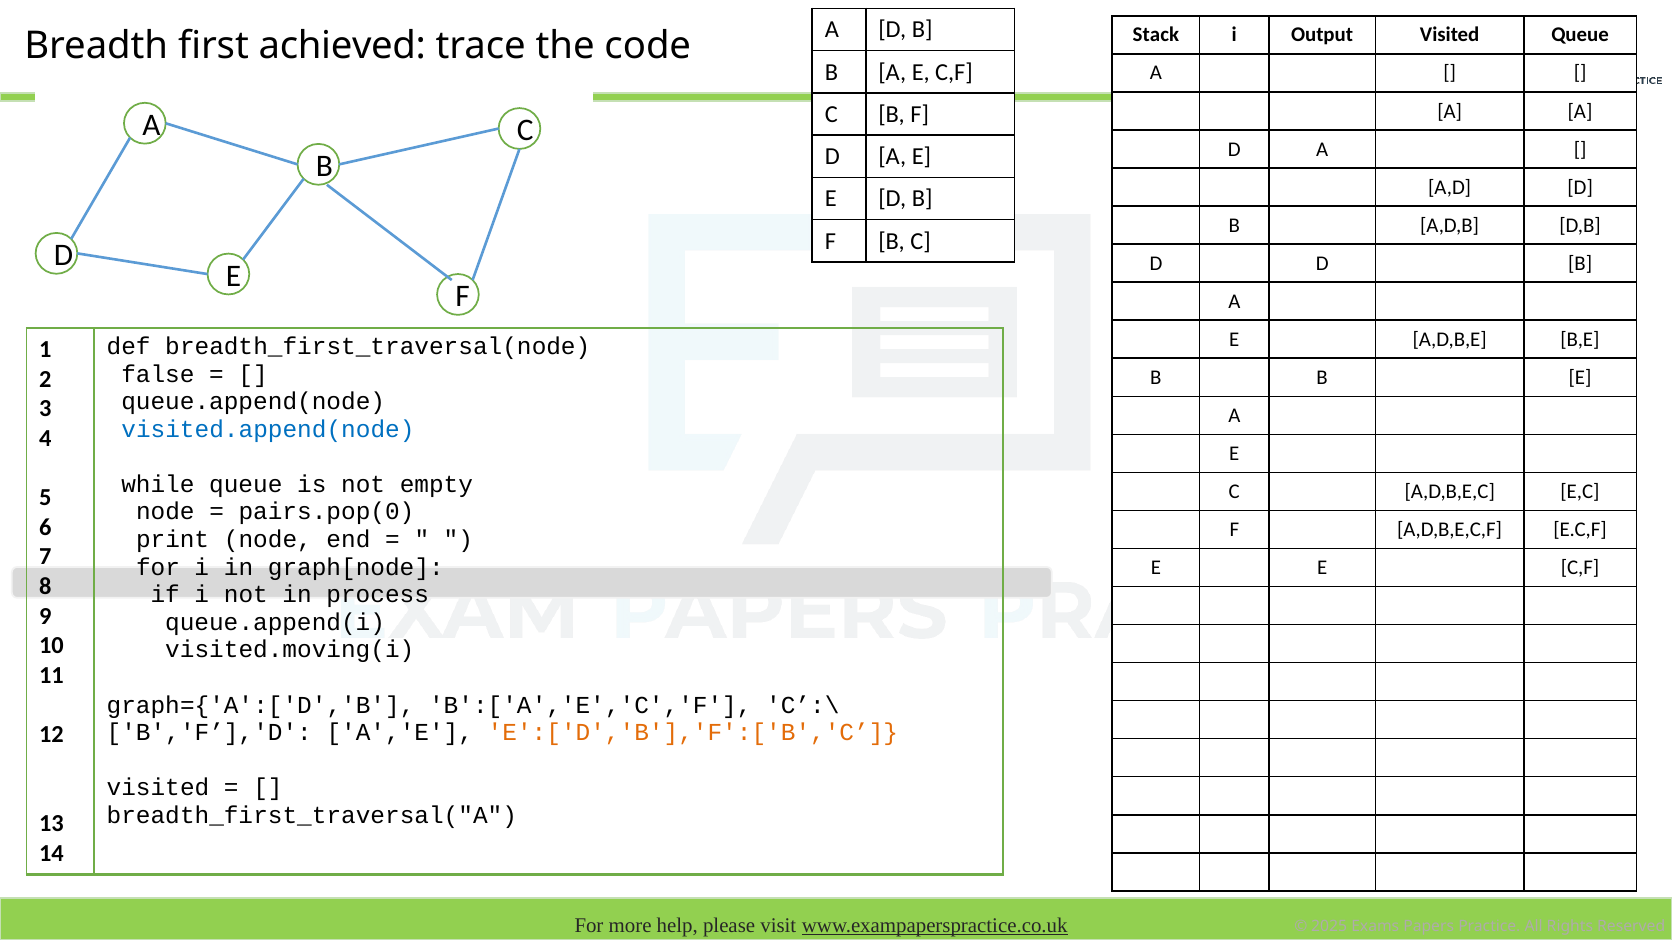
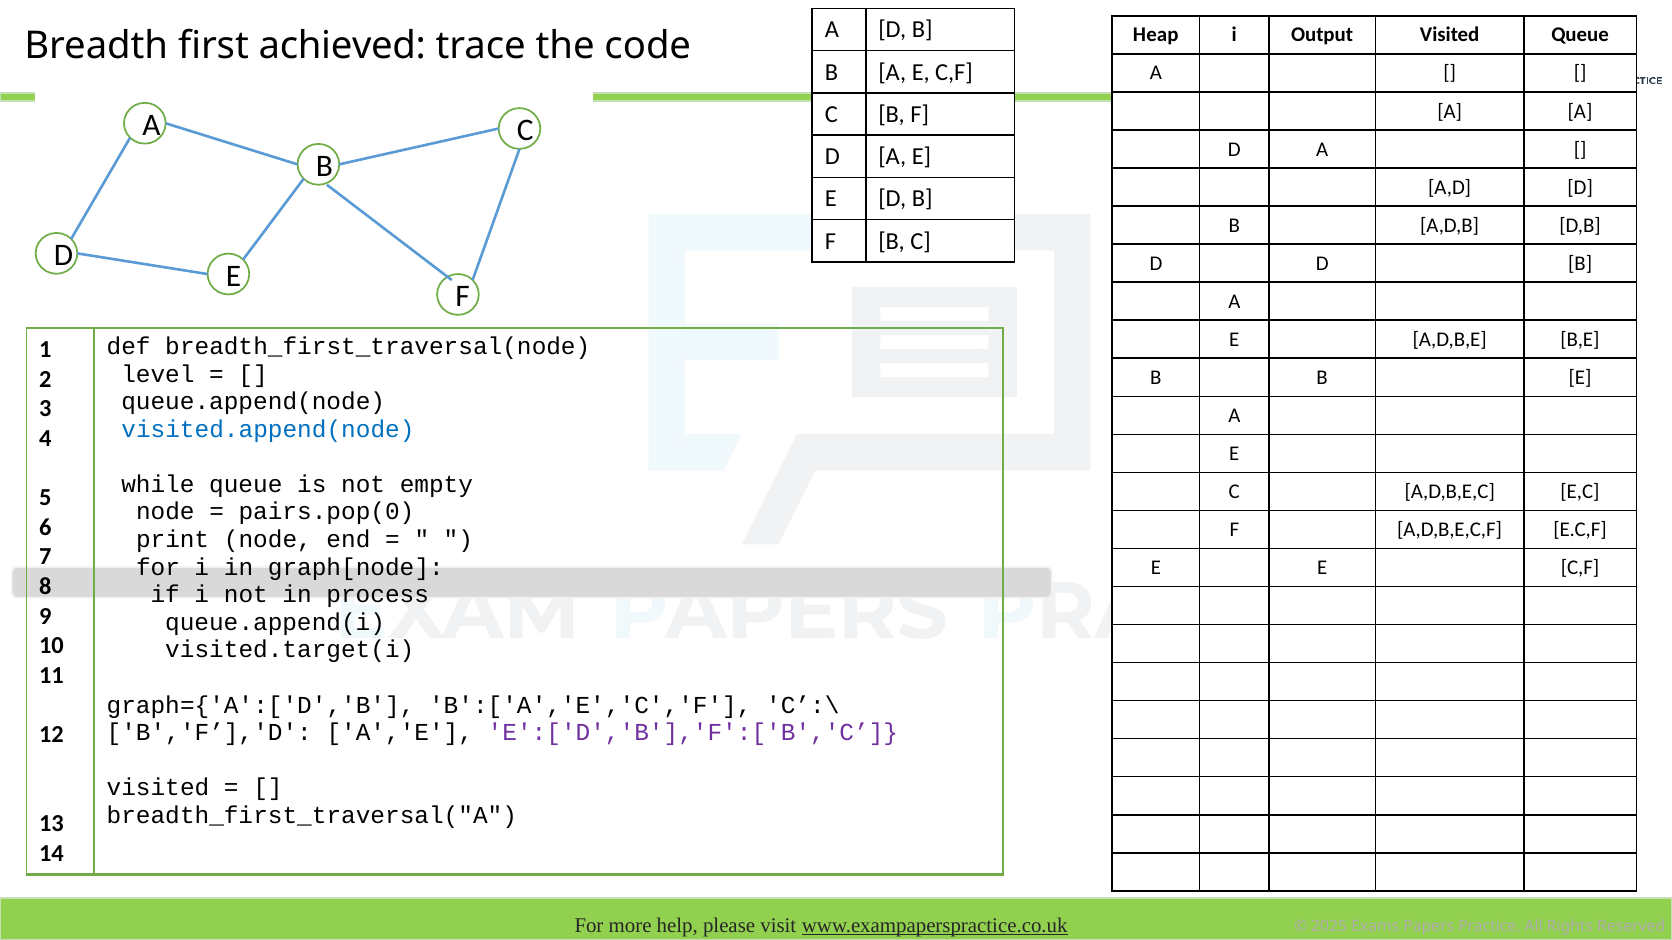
Stack: Stack -> Heap (1156, 35)
false: false -> level (158, 374)
visited.moving(i: visited.moving(i -> visited.target(i (290, 650)
E':['D','B'],'F':['B','C colour: orange -> purple (693, 733)
